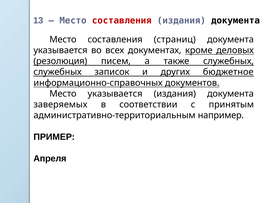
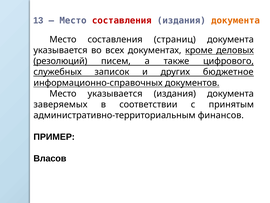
документа colour: black -> orange (236, 20)
резолюция: резолюция -> резолюций (60, 61)
также служебных: служебных -> цифрового (228, 61)
например: например -> финансов (221, 115)
Апреля: Апреля -> Власов (50, 158)
